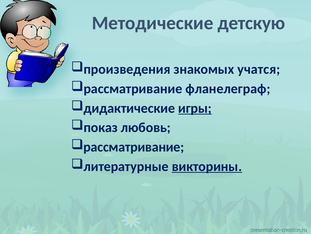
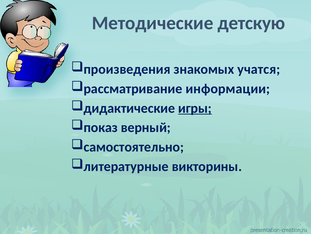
фланелеграф: фланелеграф -> информации (228, 88)
любовь: любовь -> верный (146, 127)
рассматривание: рассматривание -> самостоятельно (134, 147)
викторины underline: present -> none (207, 166)
